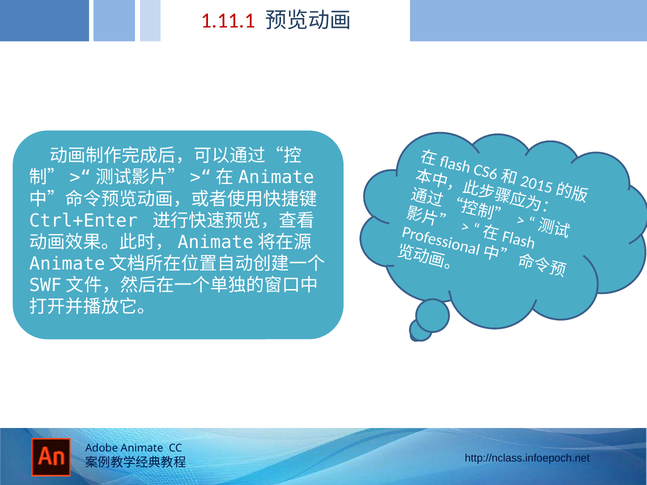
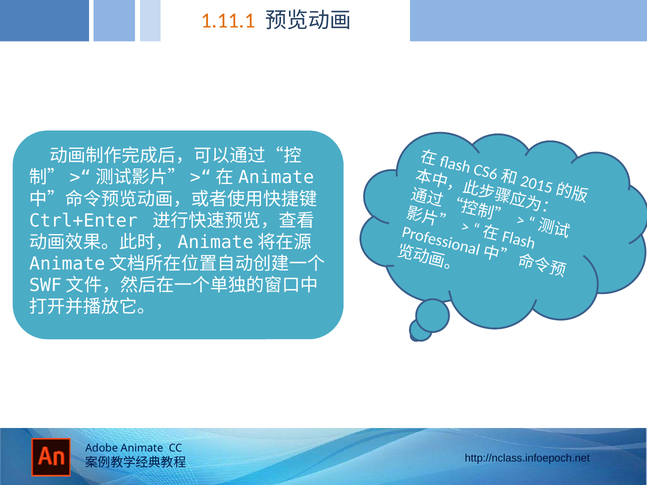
1.11.1 colour: red -> orange (228, 21)
